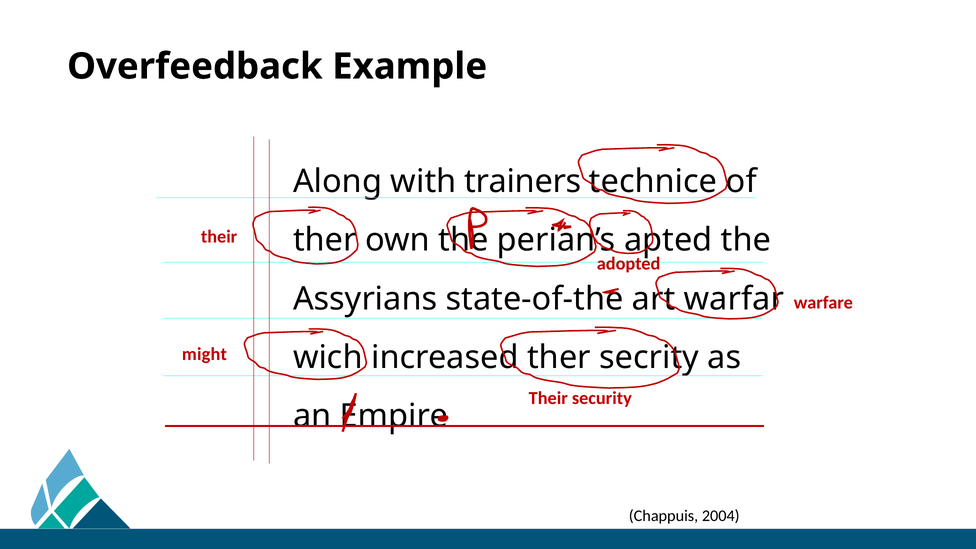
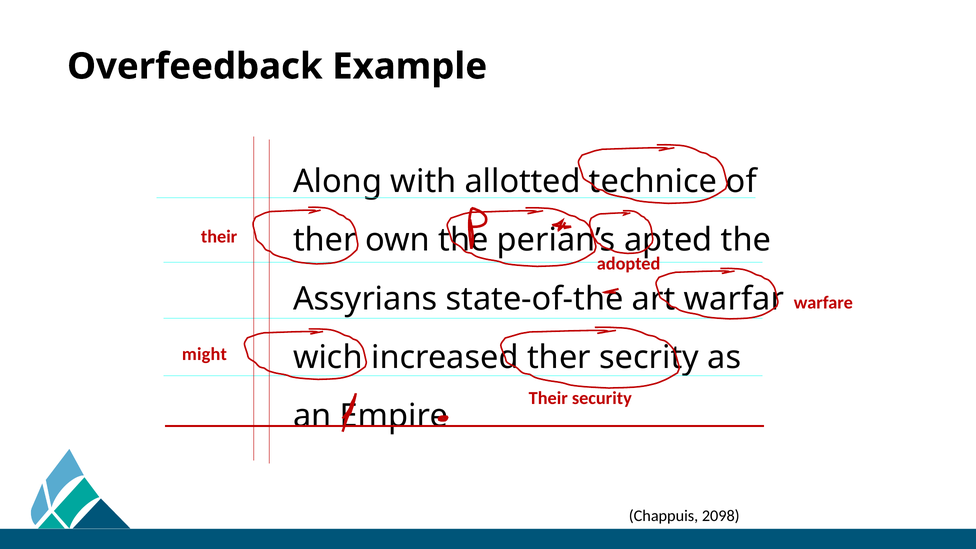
trainers: trainers -> allotted (523, 182)
2004: 2004 -> 2098 (721, 516)
